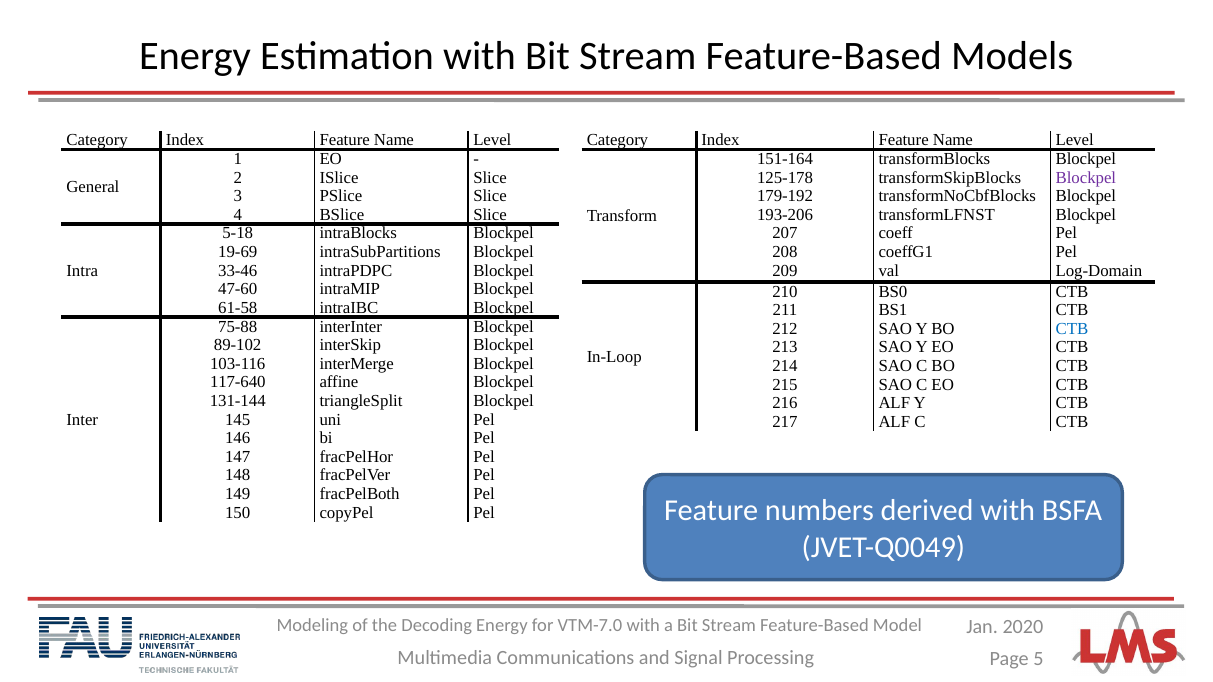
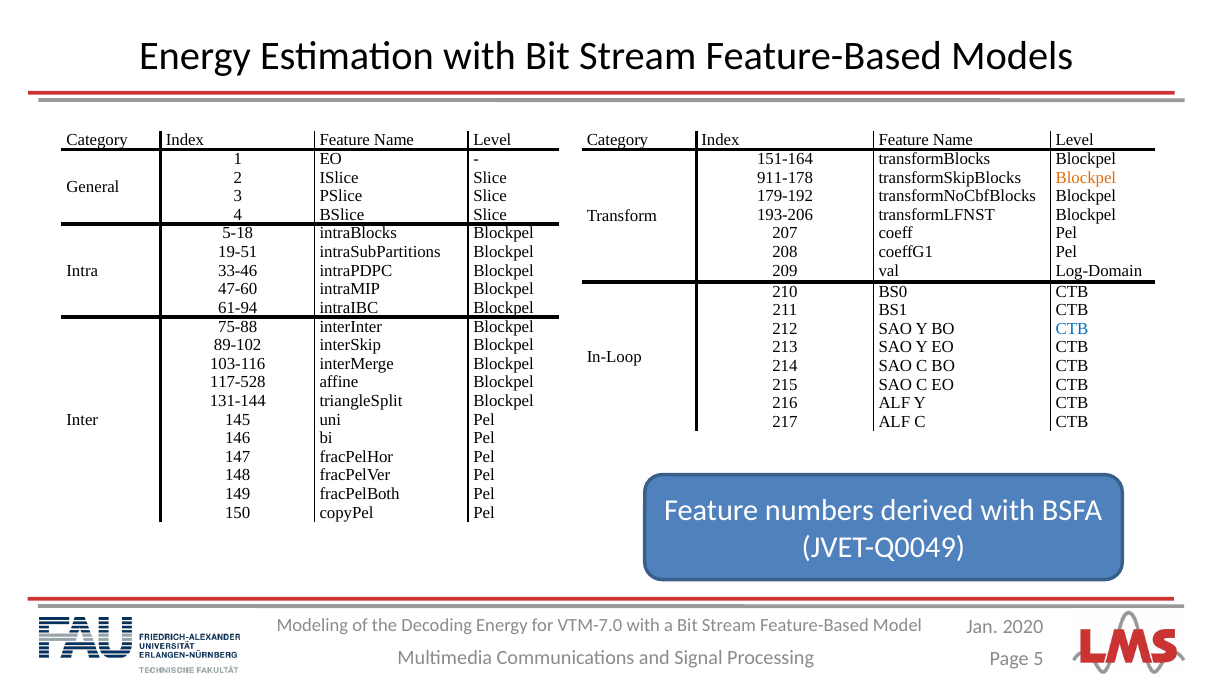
125-178: 125-178 -> 911-178 (785, 178)
Blockpel colour: purple -> orange (1086, 178)
19-69: 19-69 -> 19-51 (238, 252)
61-58: 61-58 -> 61-94 (238, 308)
117-640: 117-640 -> 117-528 (238, 383)
